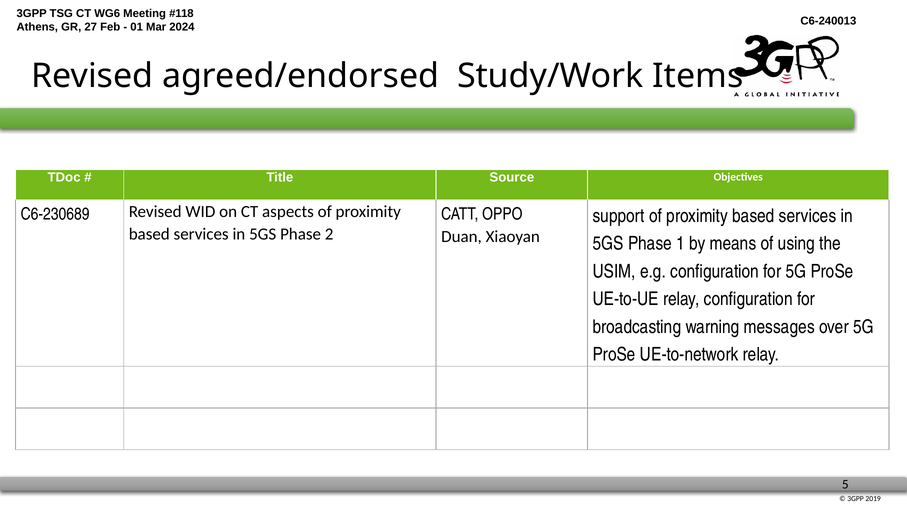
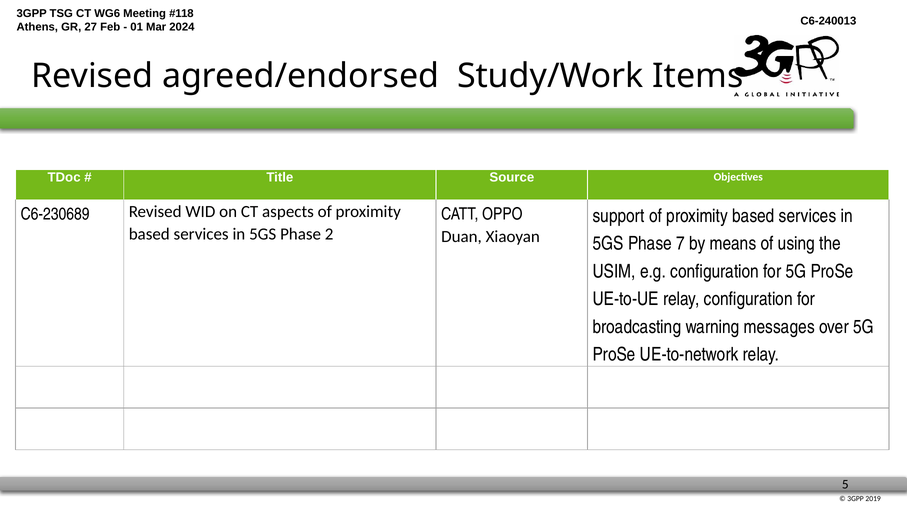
1: 1 -> 7 (681, 244)
